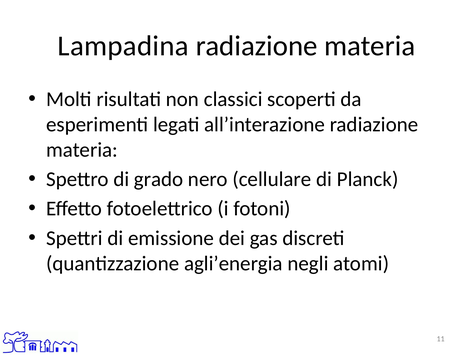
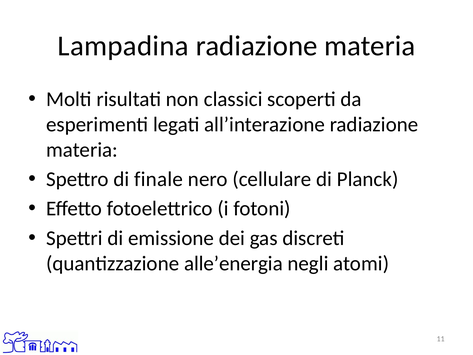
grado: grado -> finale (158, 179)
agli’energia: agli’energia -> alle’energia (233, 263)
